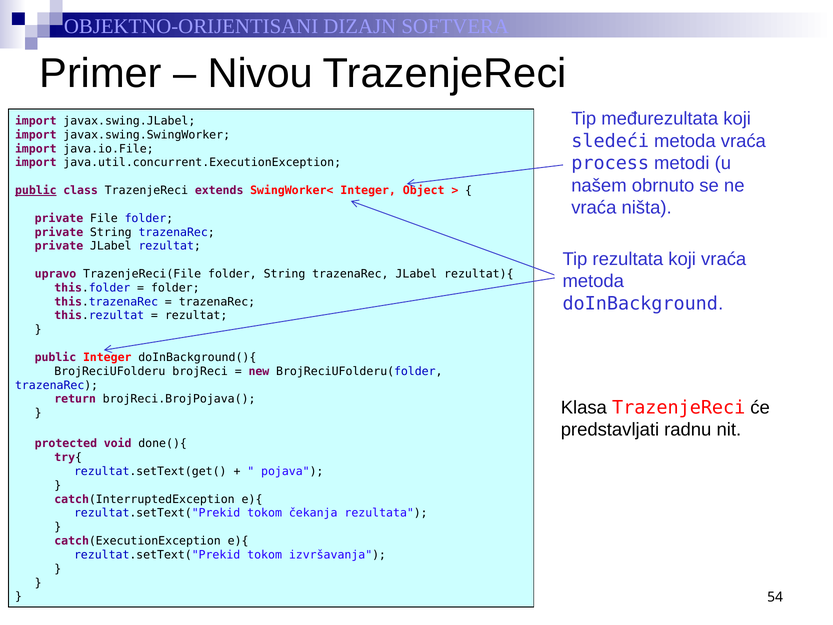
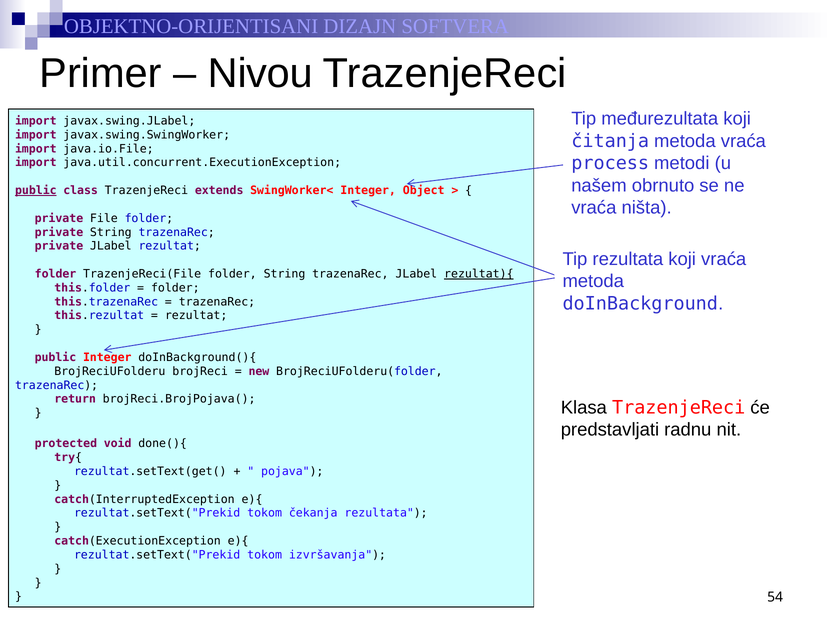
sledeći: sledeći -> čitanja (610, 141)
upravo: upravo -> folder (56, 274)
rezultat){ underline: none -> present (479, 274)
